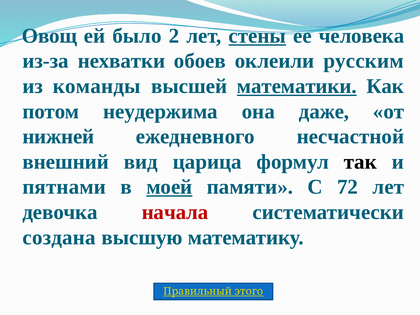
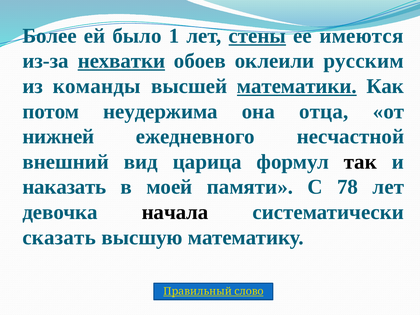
Овощ: Овощ -> Более (50, 36)
2: 2 -> 1 (174, 36)
человека: человека -> имеются (361, 36)
нехватки underline: none -> present (121, 61)
даже: даже -> отца (324, 111)
пятнами: пятнами -> наказать (64, 187)
моей underline: present -> none (169, 187)
72: 72 -> 78 (348, 187)
начала colour: red -> black (175, 212)
создана: создана -> сказать (59, 237)
этого: этого -> слово (249, 291)
